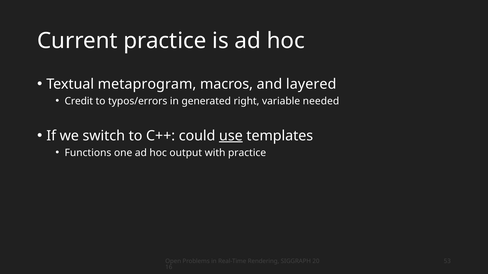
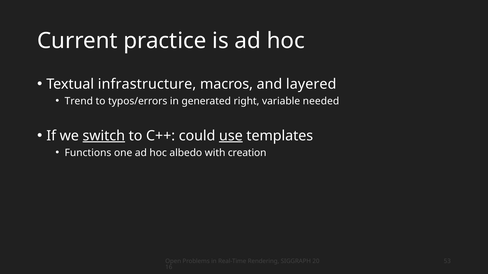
metaprogram: metaprogram -> infrastructure (147, 84)
Credit: Credit -> Trend (79, 101)
switch underline: none -> present (104, 136)
output: output -> albedo (186, 153)
with practice: practice -> creation (247, 153)
